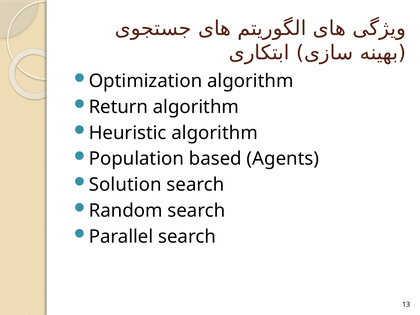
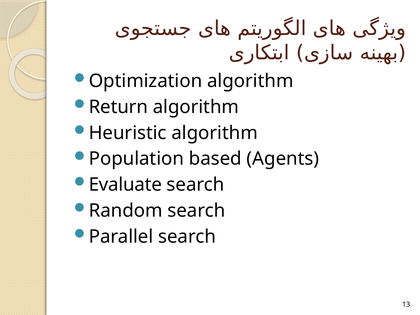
Solution: Solution -> Evaluate (125, 185)
